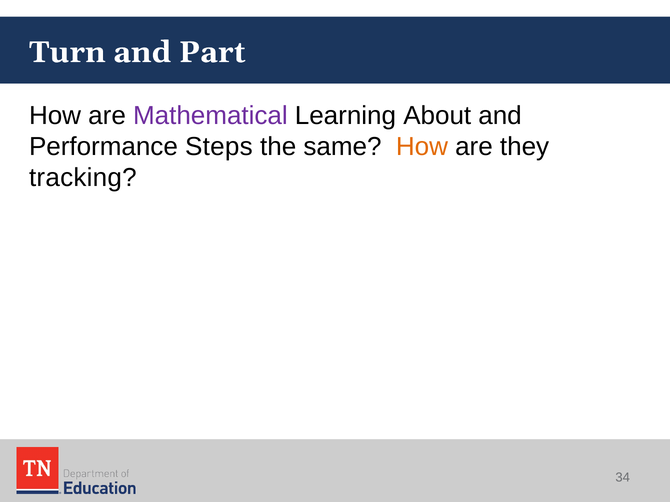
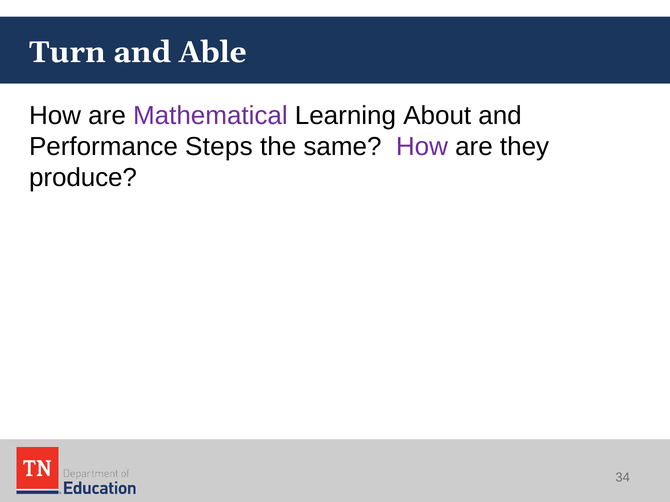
Part: Part -> Able (213, 52)
How colour: orange -> purple (422, 147)
tracking: tracking -> produce (83, 178)
